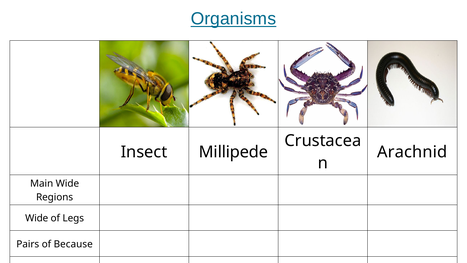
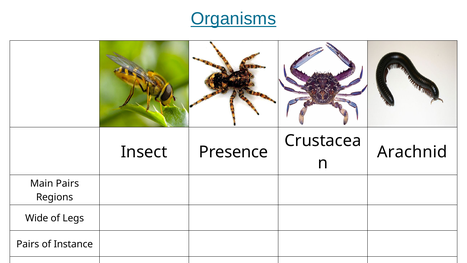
Millipede: Millipede -> Presence (234, 152)
Main Wide: Wide -> Pairs (67, 183)
Because: Because -> Instance (73, 244)
